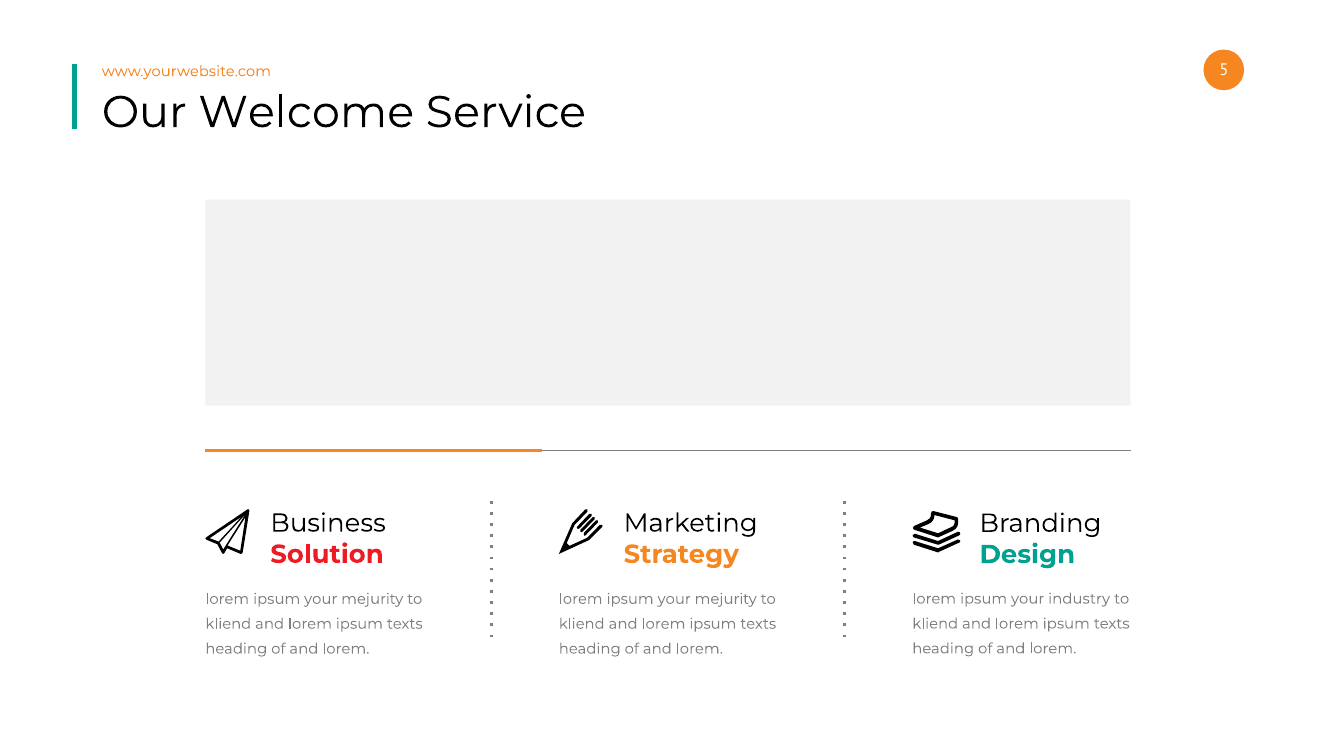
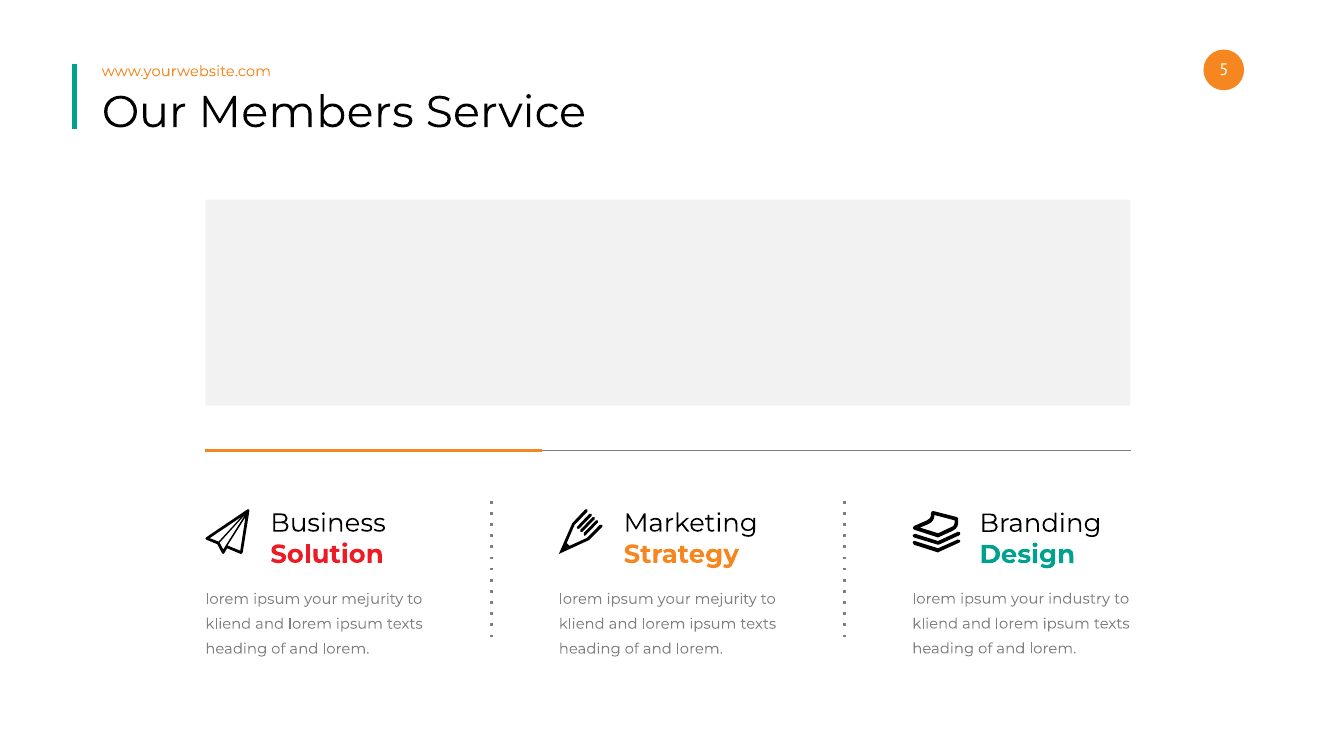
Welcome: Welcome -> Members (306, 112)
